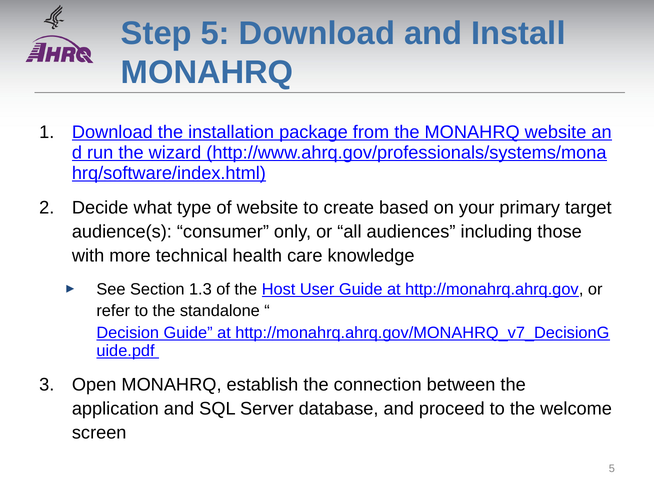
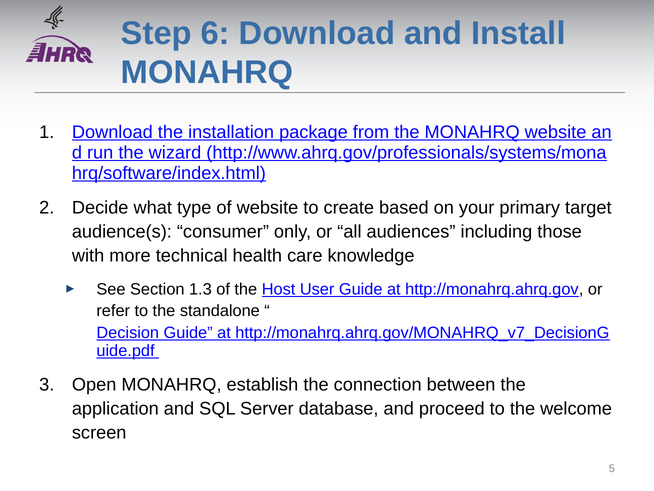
Step 5: 5 -> 6 (215, 33)
